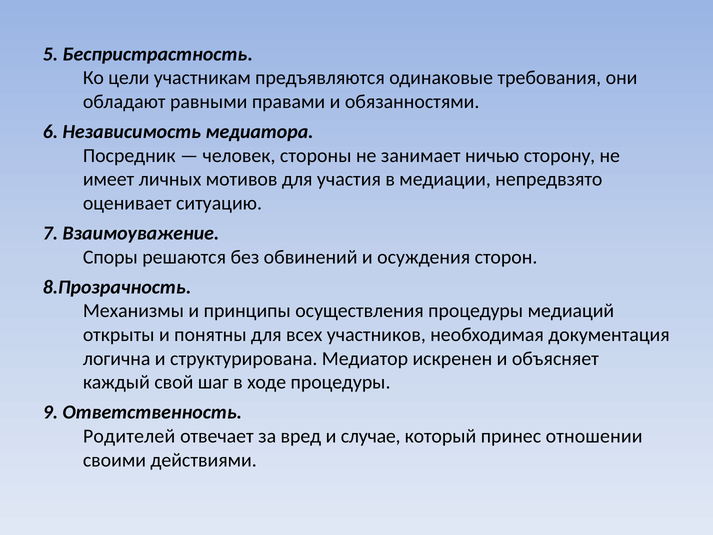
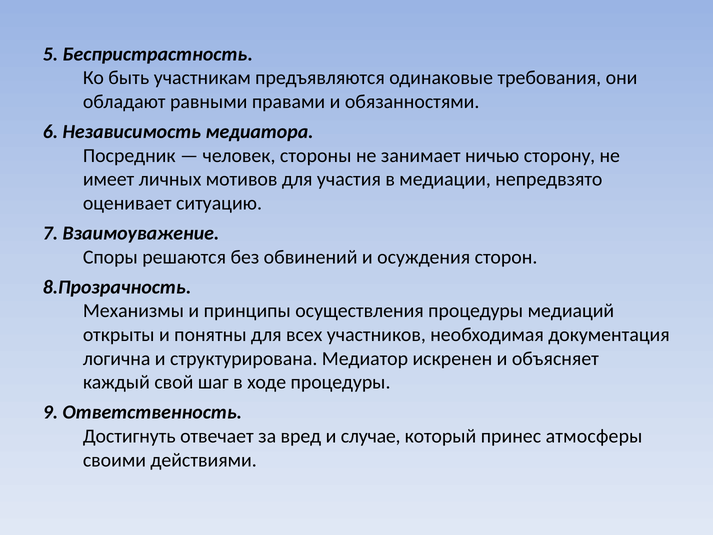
цели: цели -> быть (129, 78)
Родителей: Родителей -> Достигнуть (129, 436)
отношении: отношении -> атмосферы (594, 436)
